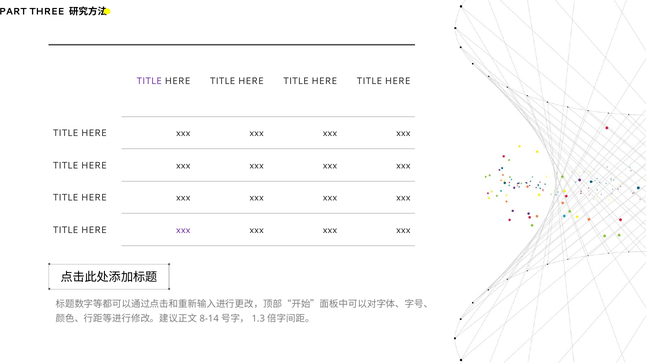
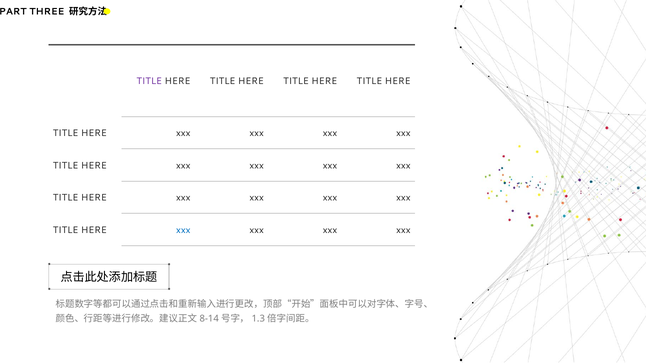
xxx colour: purple -> blue (183, 230)
